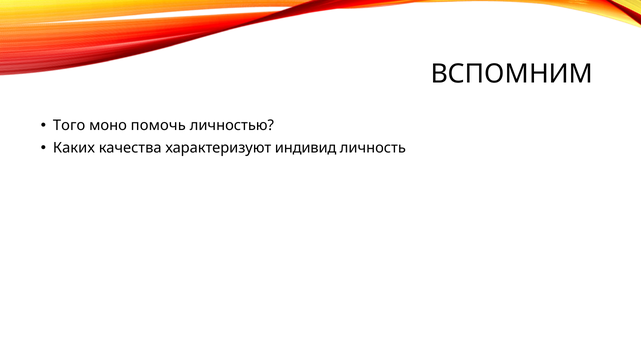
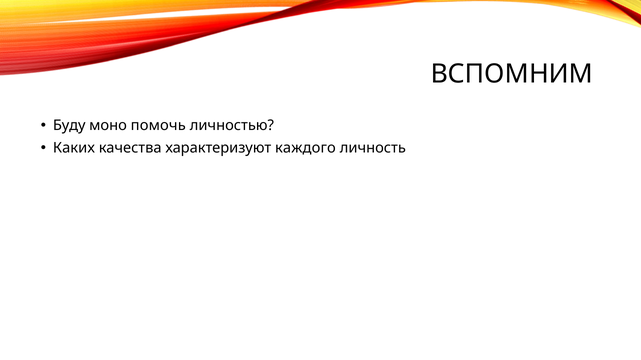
Того: Того -> Буду (69, 126)
индивид: индивид -> каждого (305, 148)
